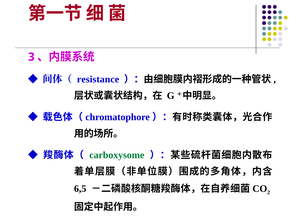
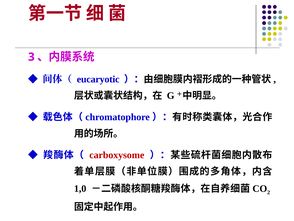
resistance: resistance -> eucaryotic (98, 79)
carboxysome colour: green -> red (117, 155)
6,5: 6,5 -> 1,0 (80, 188)
